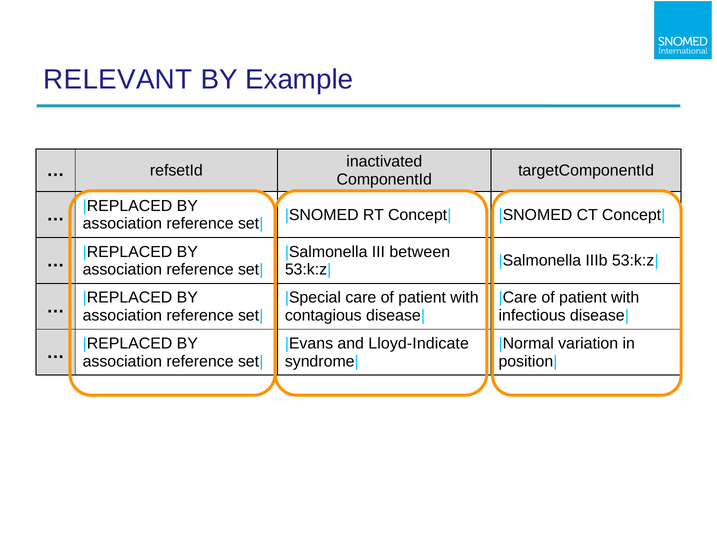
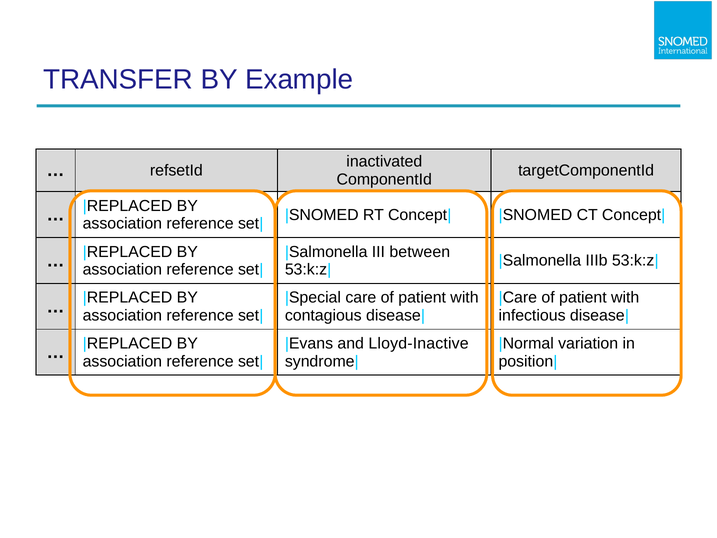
RELEVANT: RELEVANT -> TRANSFER (118, 79)
Lloyd-Indicate: Lloyd-Indicate -> Lloyd-Inactive (419, 343)
